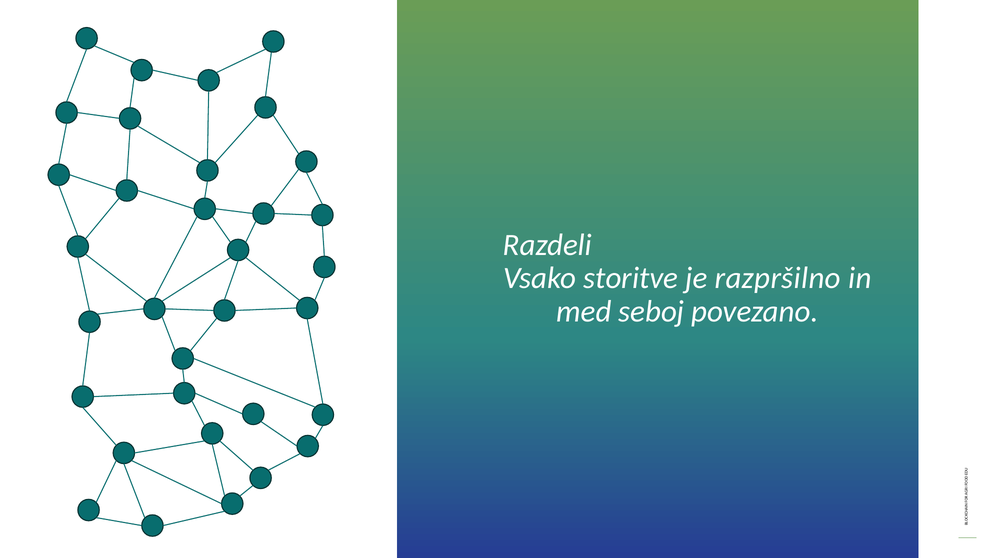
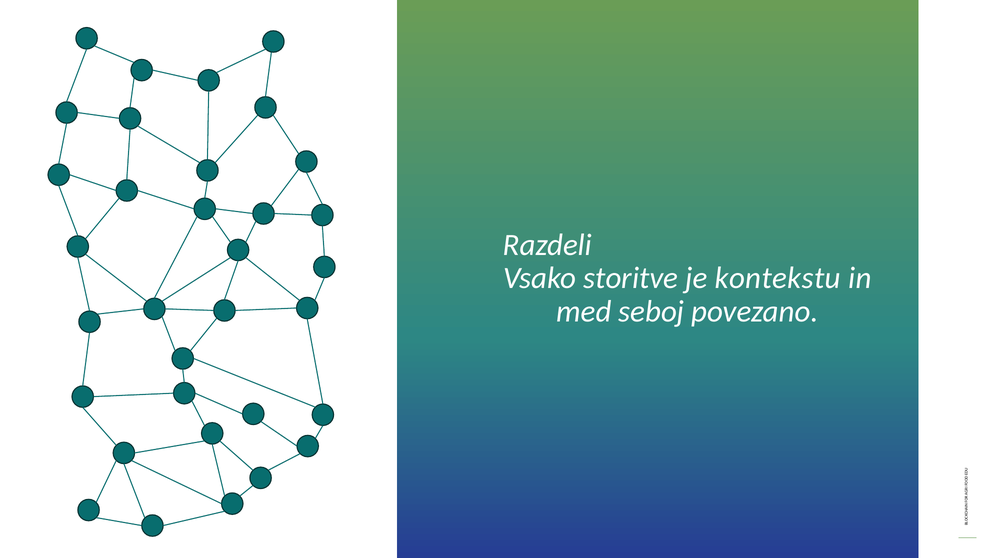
razpršilno: razpršilno -> kontekstu (778, 278)
